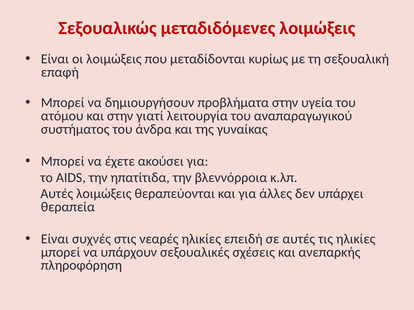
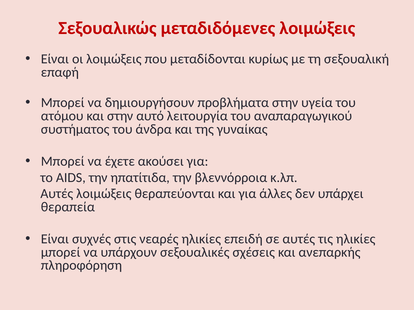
γιατί: γιατί -> αυτό (150, 116)
